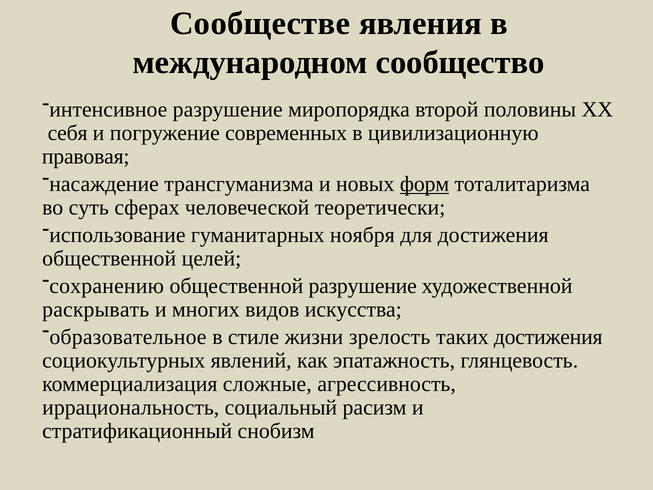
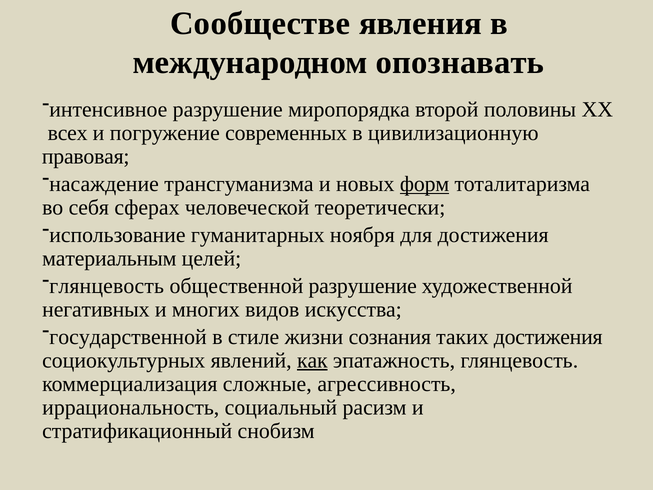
сообщество: сообщество -> опознавать (460, 63)
себя: себя -> всех (68, 133)
суть: суть -> себя (89, 208)
общественной: общественной -> материальным (109, 258)
сохранению: сохранению -> глянцевость (107, 286)
раскрывать: раскрывать -> негативных (96, 309)
образовательное: образовательное -> государственной (128, 337)
зрелость: зрелость -> сознания (390, 337)
как underline: none -> present (312, 360)
